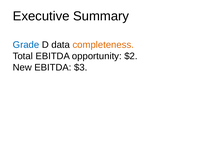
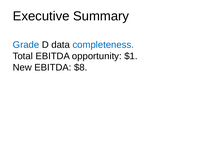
completeness colour: orange -> blue (103, 45)
$2: $2 -> $1 (131, 56)
$3: $3 -> $8 (81, 68)
